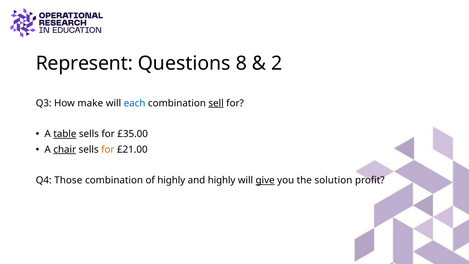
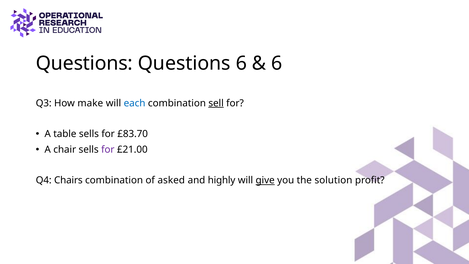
Represent: Represent -> Questions (84, 63)
Questions 8: 8 -> 6 (241, 63)
2: 2 -> 6 (277, 63)
table underline: present -> none (65, 134)
£35.00: £35.00 -> £83.70 (133, 134)
chair underline: present -> none (65, 149)
for colour: orange -> purple (108, 149)
Those: Those -> Chairs (68, 180)
of highly: highly -> asked (171, 180)
